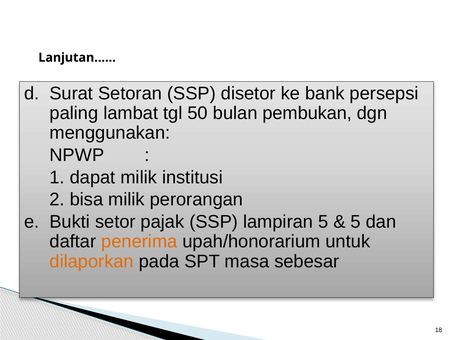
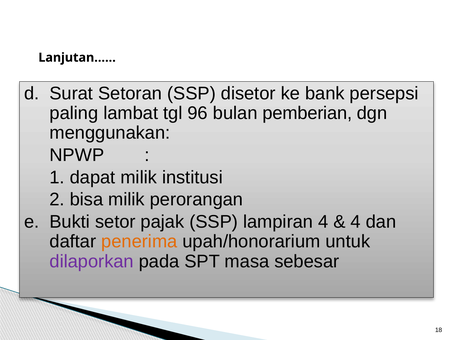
50: 50 -> 96 (198, 113)
pembukan: pembukan -> pemberian (307, 113)
lampiran 5: 5 -> 4 (323, 222)
5: 5 -> 4 (356, 222)
dilaporkan colour: orange -> purple (92, 261)
